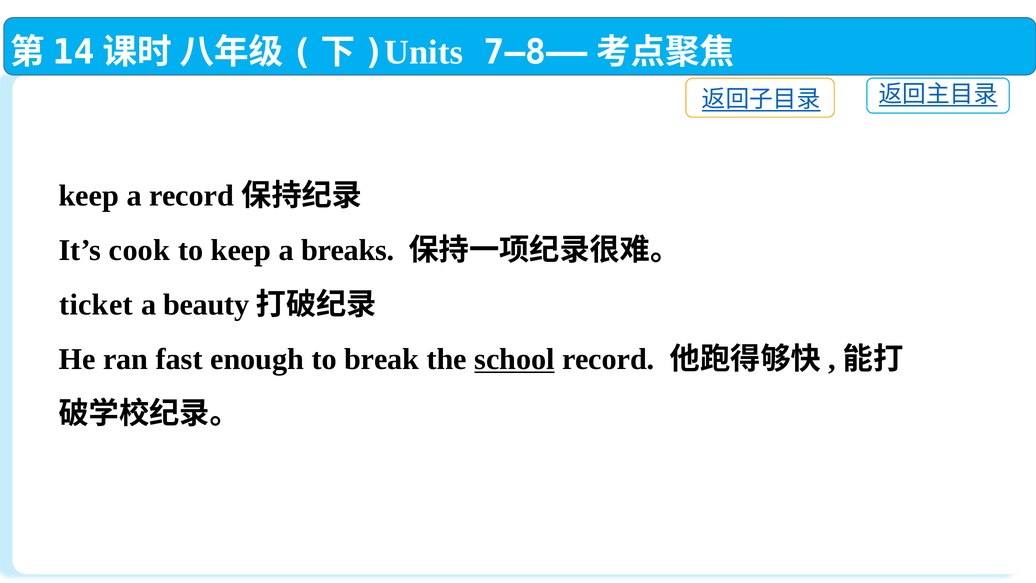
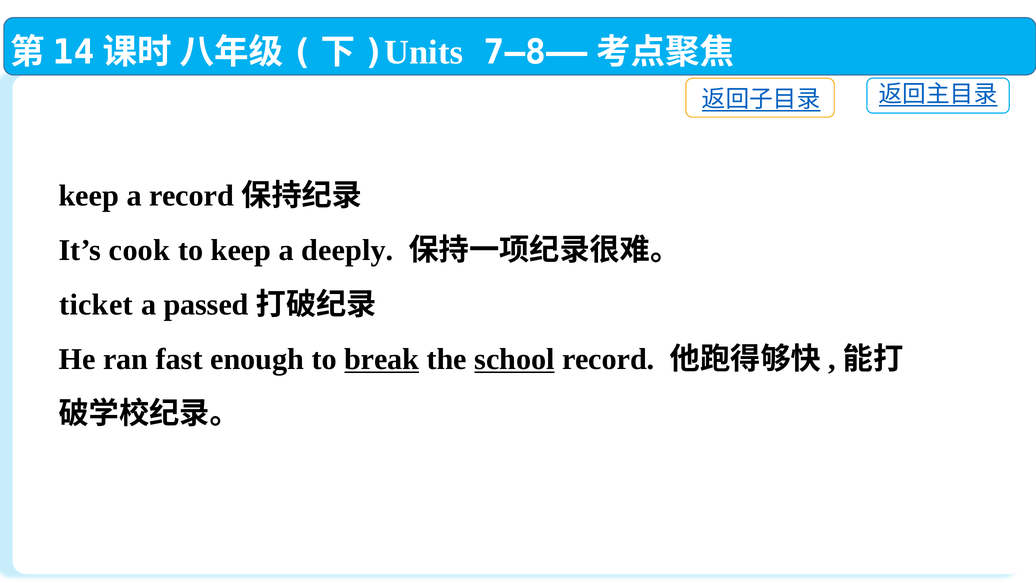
breaks: breaks -> deeply (347, 250)
beauty: beauty -> passed (206, 305)
break underline: none -> present (382, 359)
